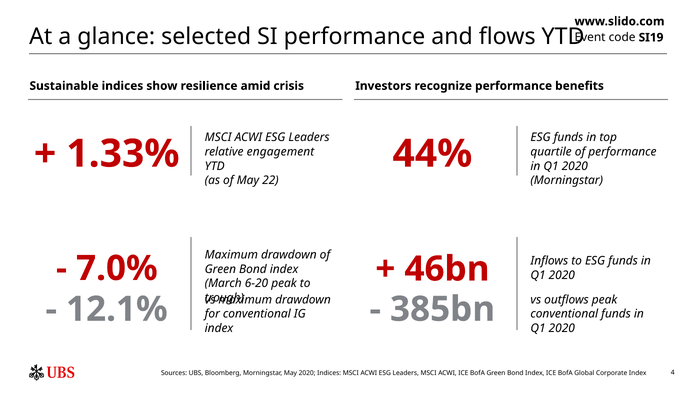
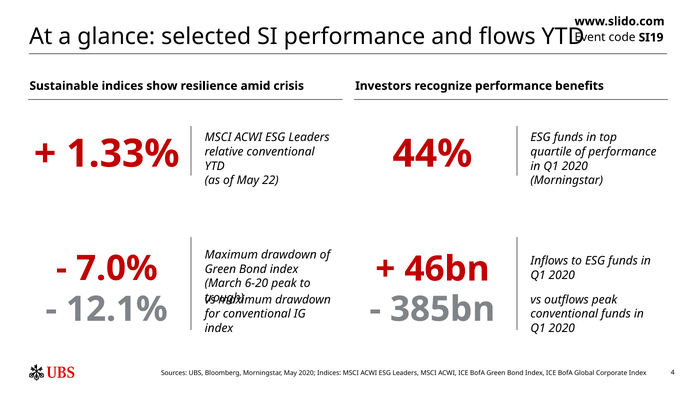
relative engagement: engagement -> conventional (281, 152)
